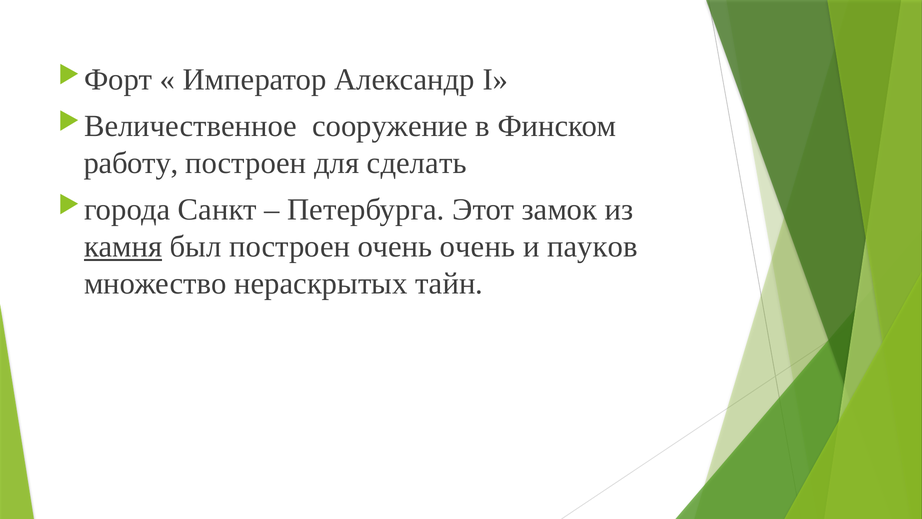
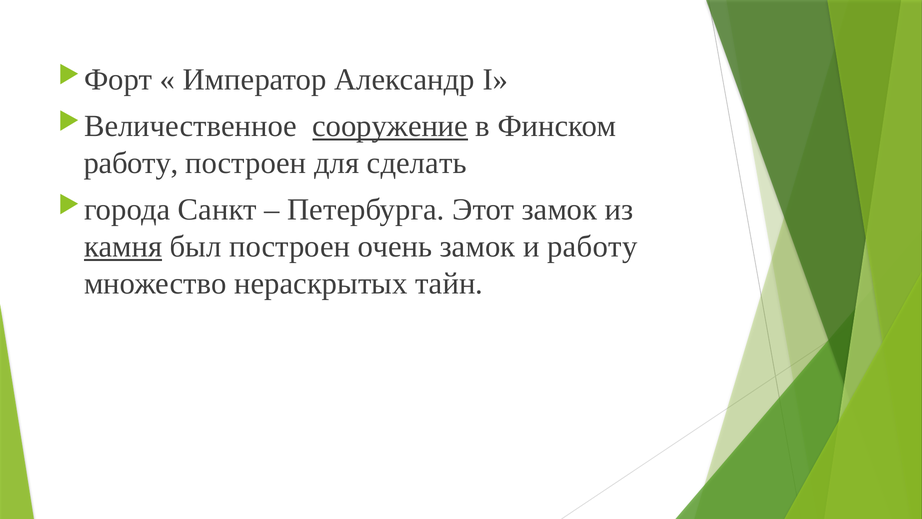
сооружение underline: none -> present (390, 126)
очень очень: очень -> замок (478, 246)
и пауков: пауков -> работу (592, 246)
